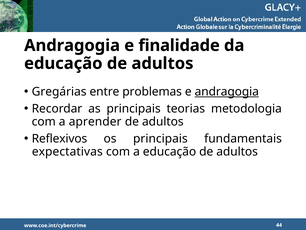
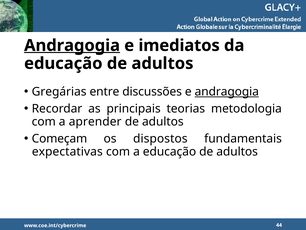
Andragogia underline: none -> present (72, 45)
finalidade: finalidade -> imediatos (179, 45)
problemas: problemas -> discussões (152, 91)
Reflexivos: Reflexivos -> Começam (59, 138)
os principais: principais -> dispostos (160, 138)
